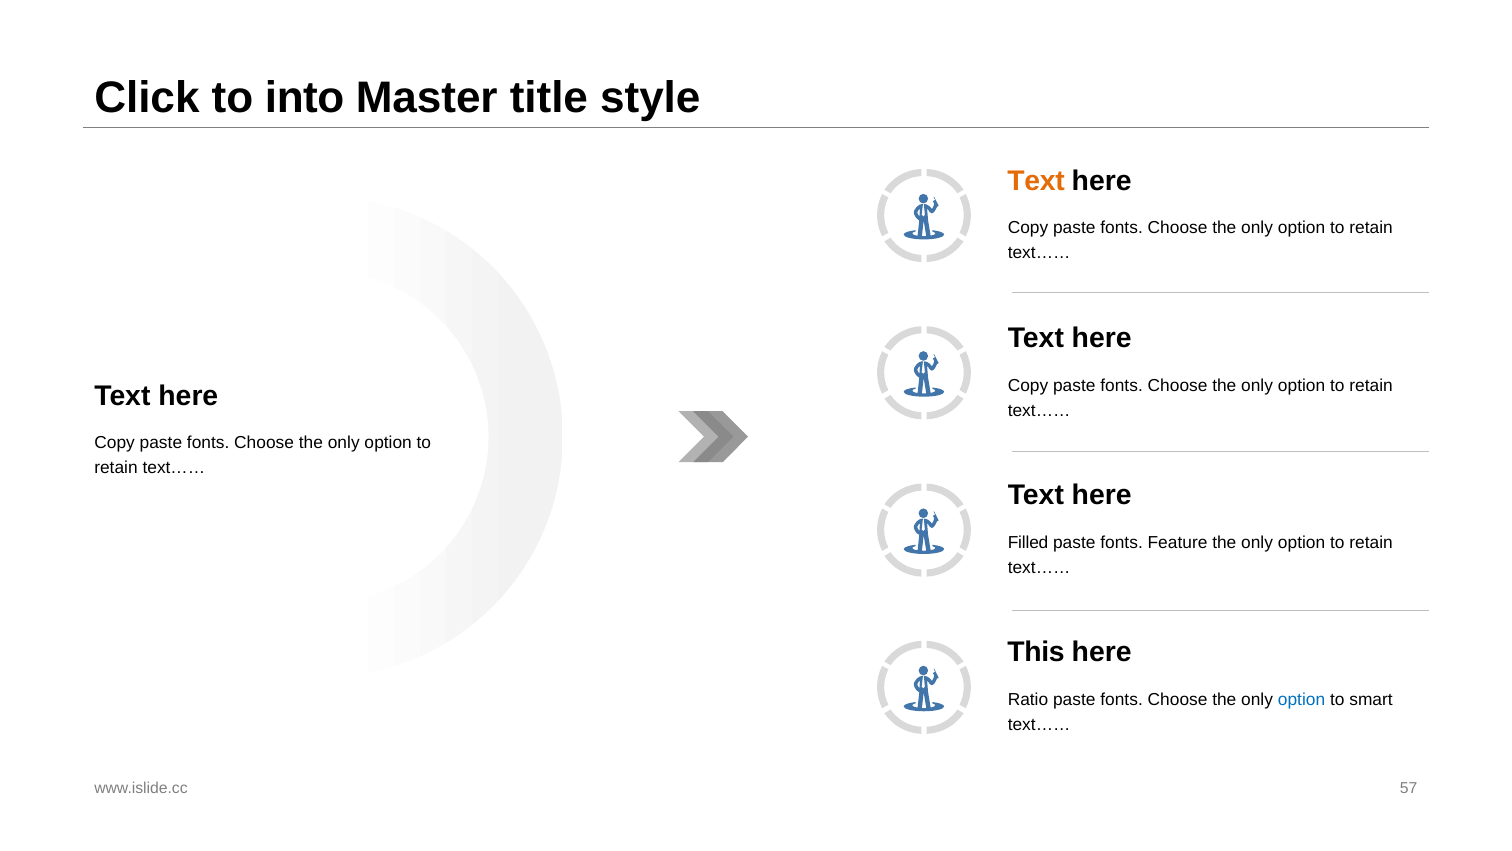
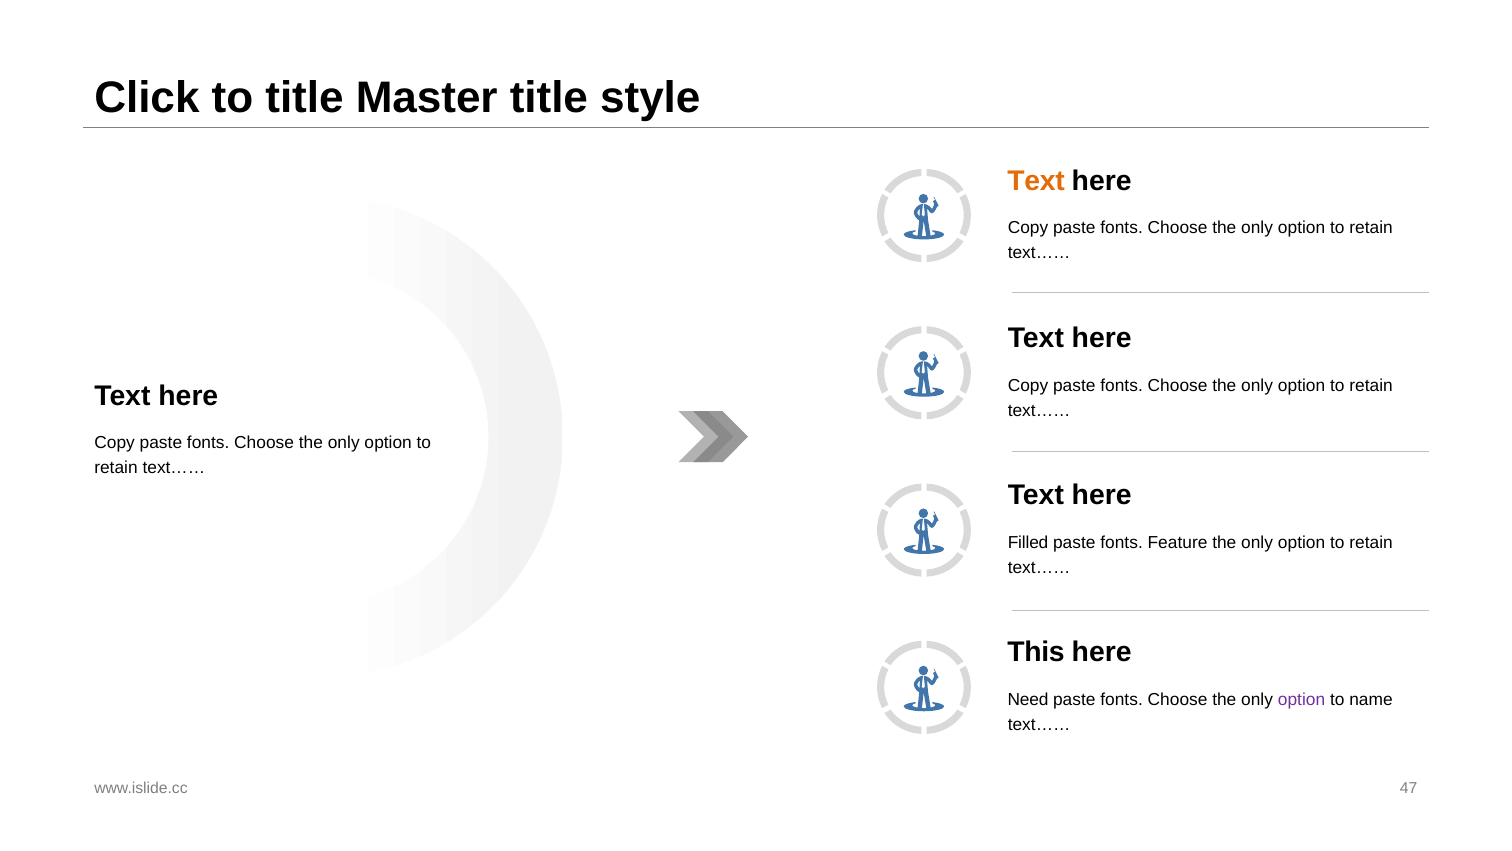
to into: into -> title (304, 98)
Ratio: Ratio -> Need (1028, 700)
option colour: blue -> purple (1302, 700)
smart: smart -> name (1371, 700)
57: 57 -> 47 (1409, 788)
